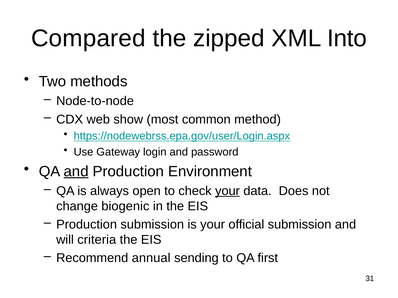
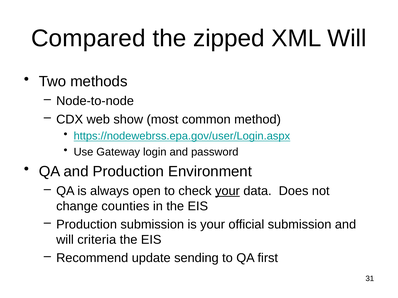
XML Into: Into -> Will (347, 39)
and underline: present -> none (76, 172)
biogenic: biogenic -> counties (125, 206)
annual: annual -> update (151, 258)
